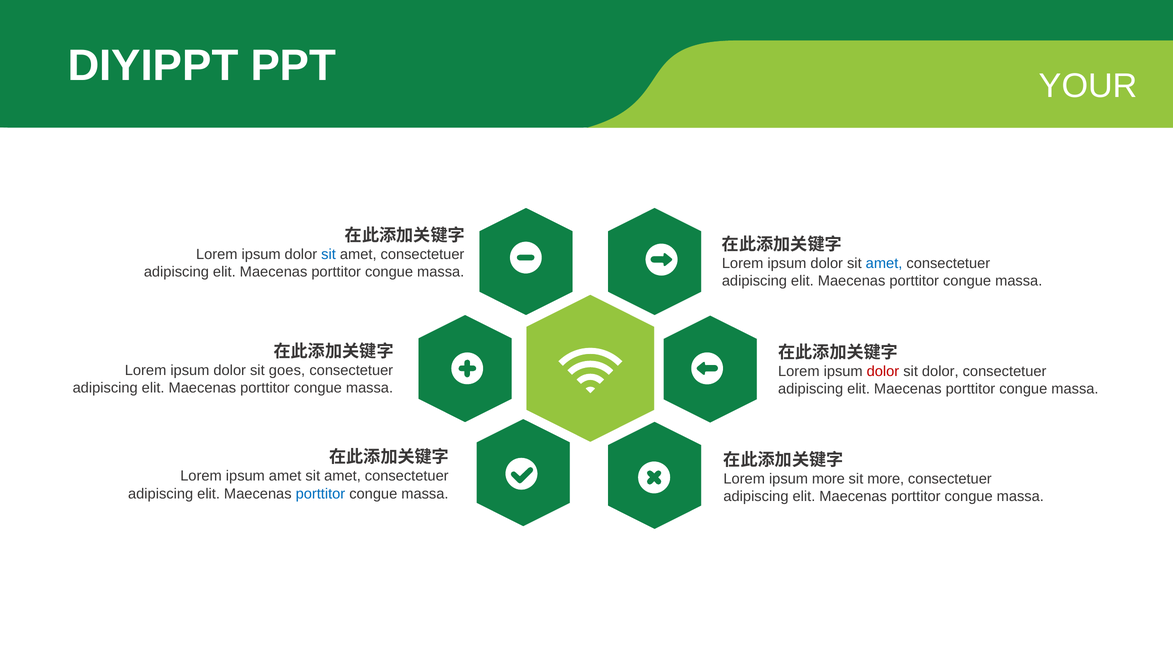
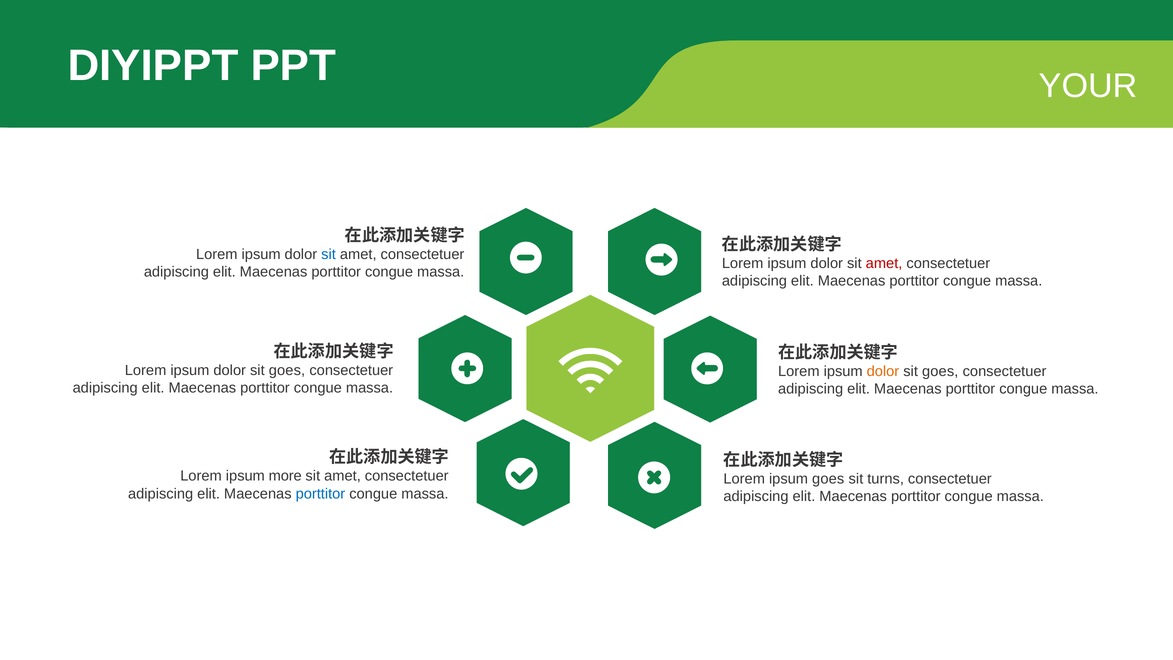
amet colour: blue -> red (884, 263)
dolor colour: red -> orange (883, 371)
dolor: dolor -> goes (940, 371)
ipsum amet: amet -> more (285, 476)
ipsum more: more -> goes (828, 479)
sit more: more -> turns (886, 479)
